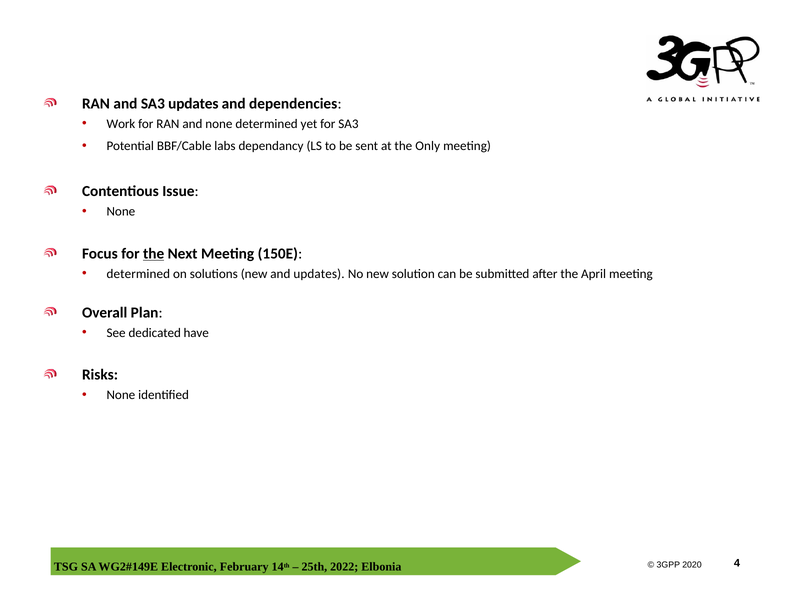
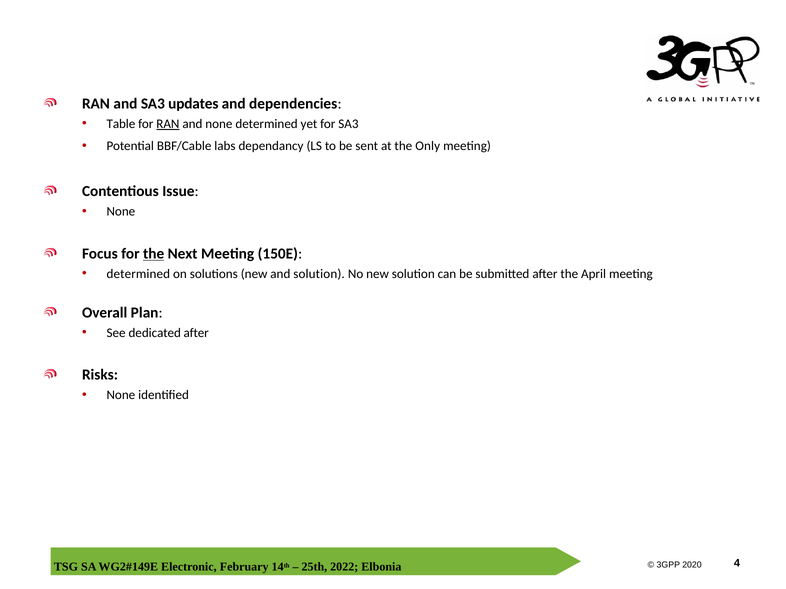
Work: Work -> Table (121, 124)
RAN underline: none -> present (168, 124)
and updates: updates -> solution (319, 274)
dedicated have: have -> after (196, 333)
